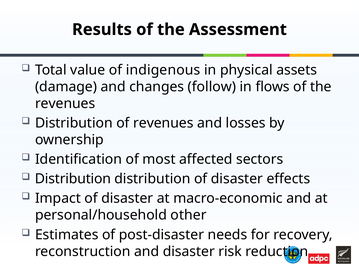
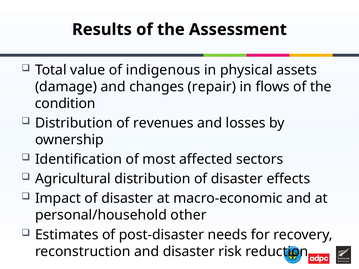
follow: follow -> repair (212, 87)
revenues: revenues -> condition (65, 104)
Distribution: Distribution -> Agricultural (73, 179)
